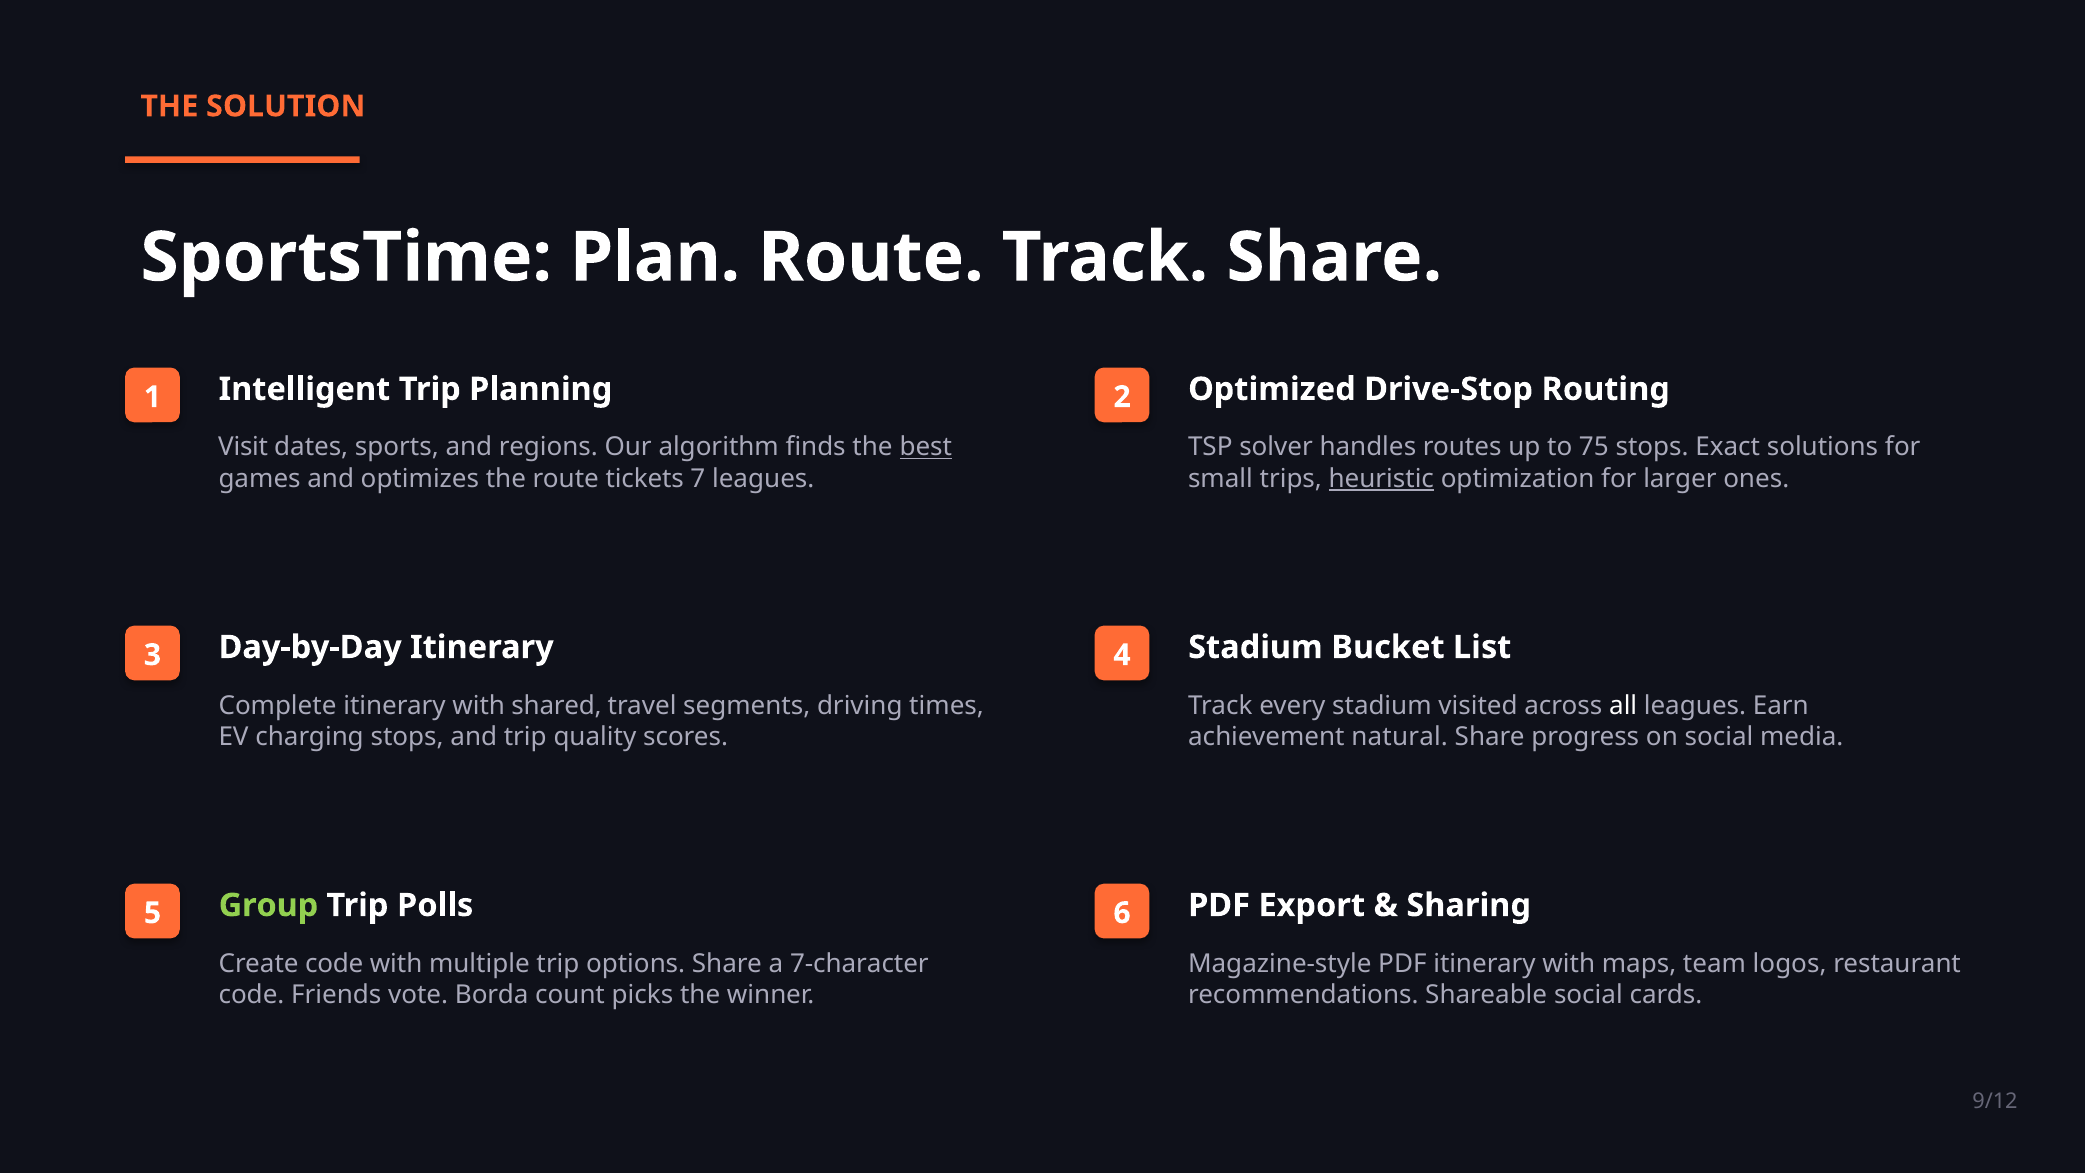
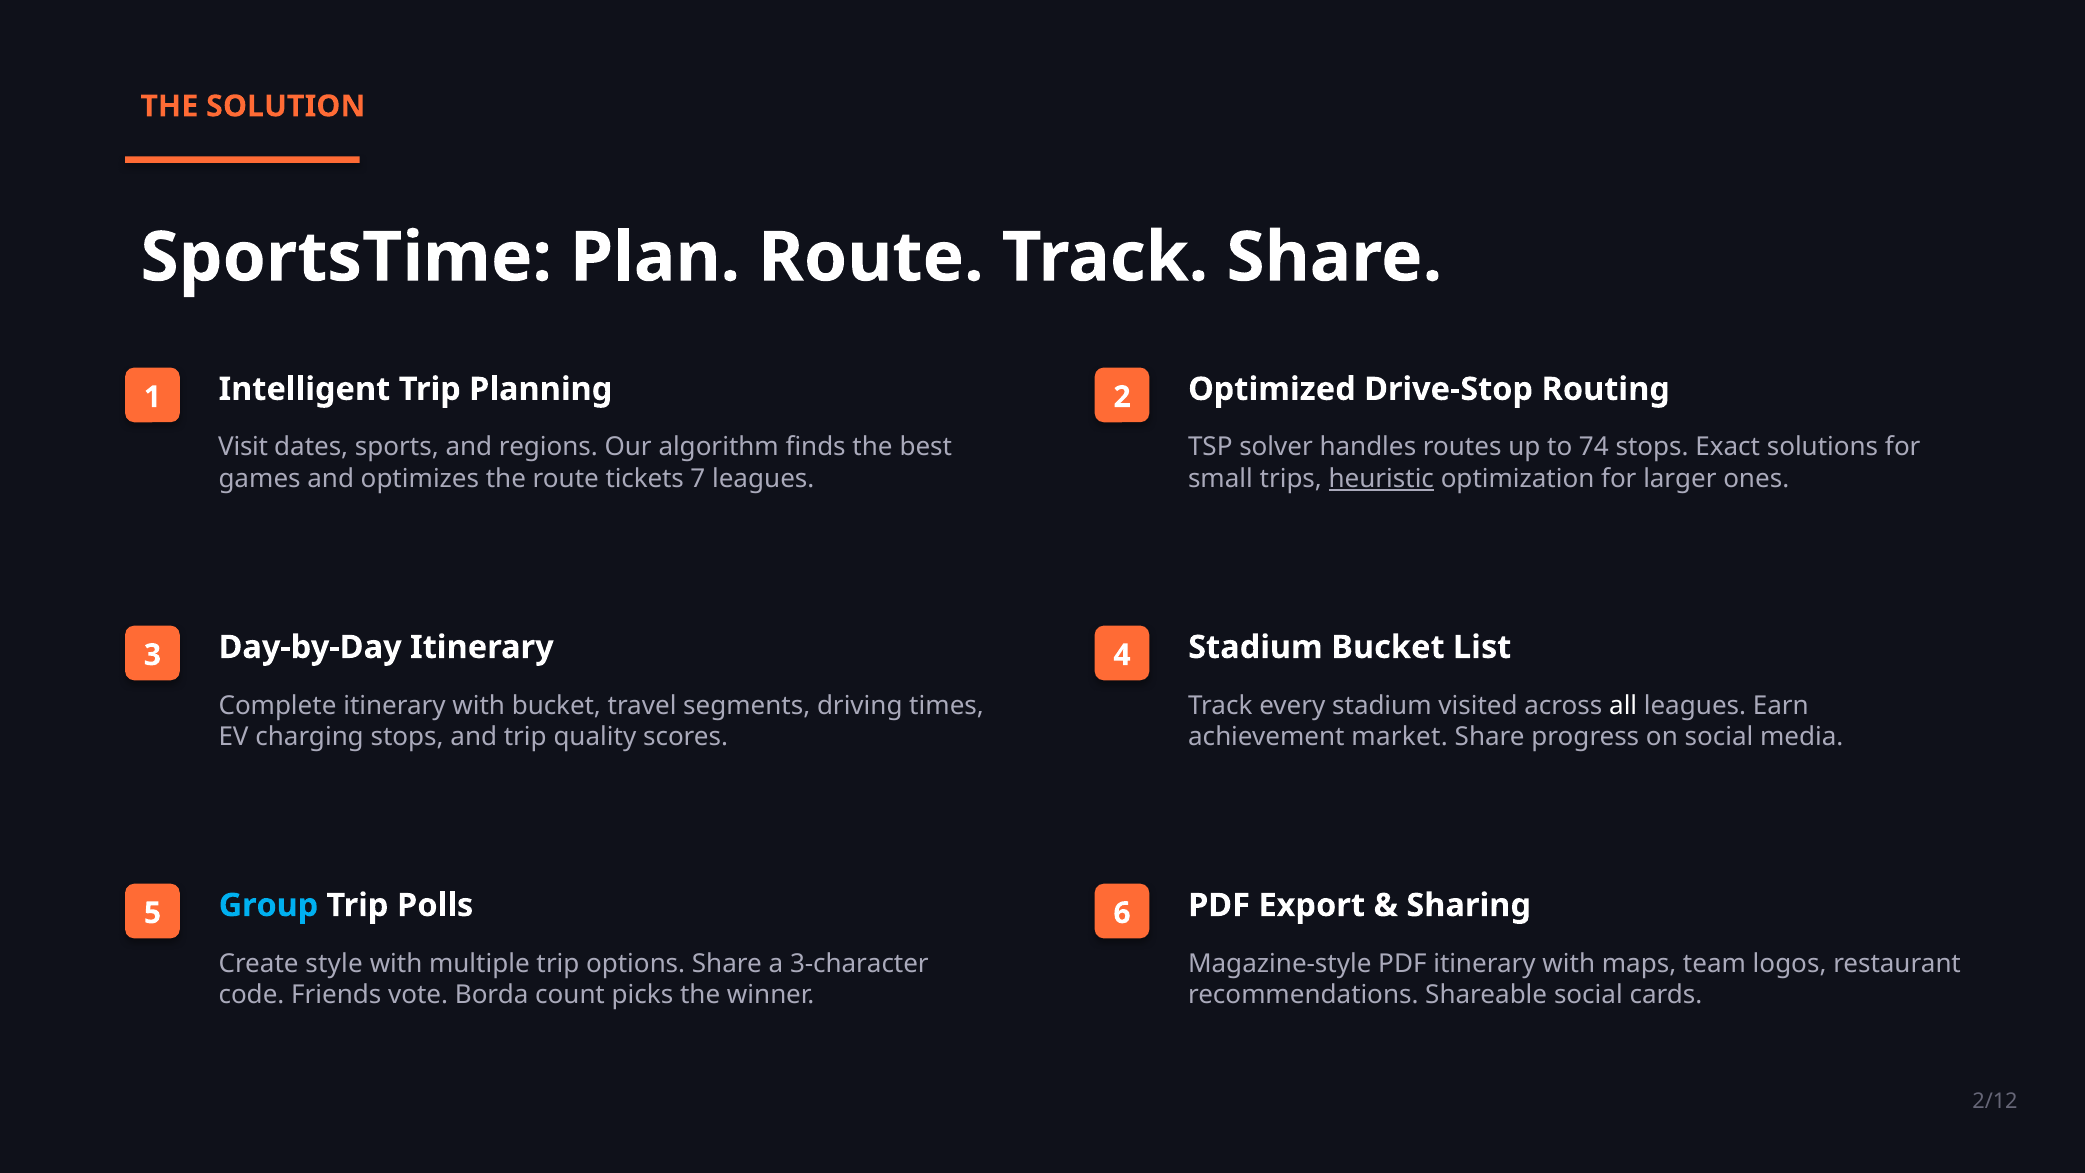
best underline: present -> none (926, 447)
75: 75 -> 74 (1594, 447)
with shared: shared -> bucket (556, 705)
natural: natural -> market (1400, 737)
Group colour: light green -> light blue (268, 905)
Create code: code -> style (334, 963)
7-character: 7-character -> 3-character (859, 963)
9/12: 9/12 -> 2/12 (1995, 1101)
